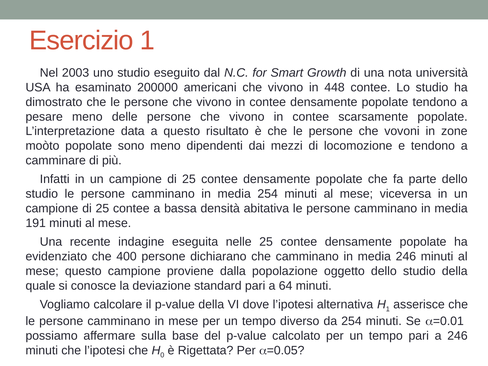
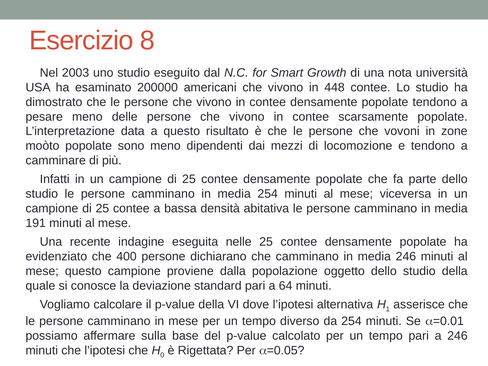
Esercizio 1: 1 -> 8 (147, 40)
